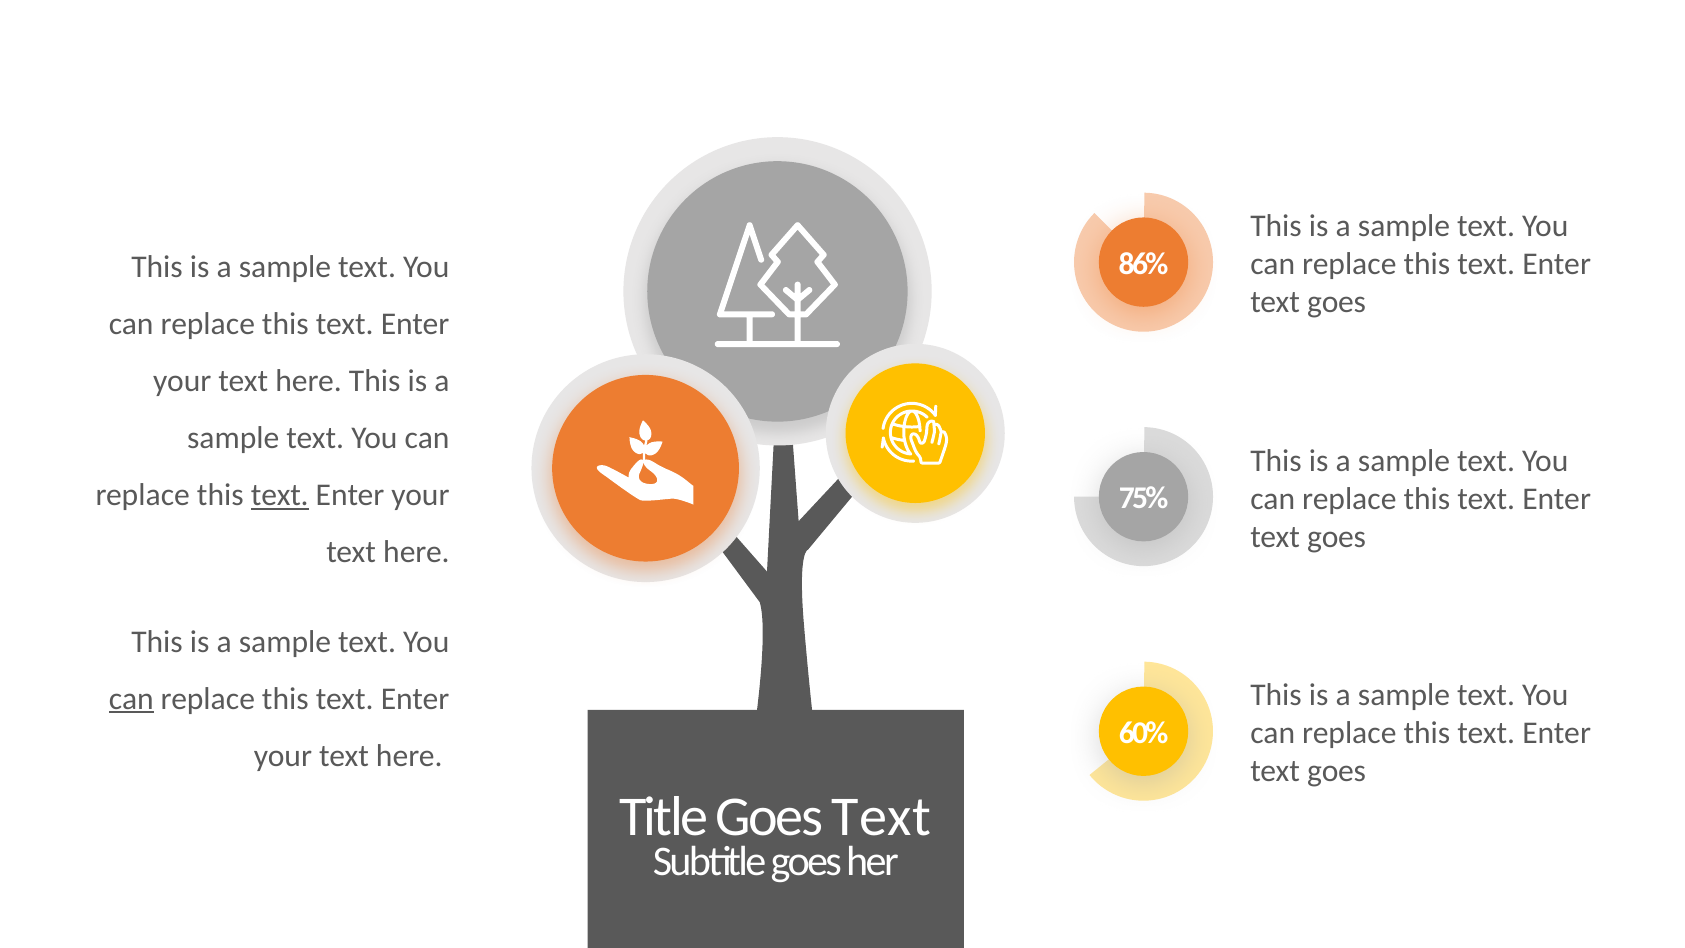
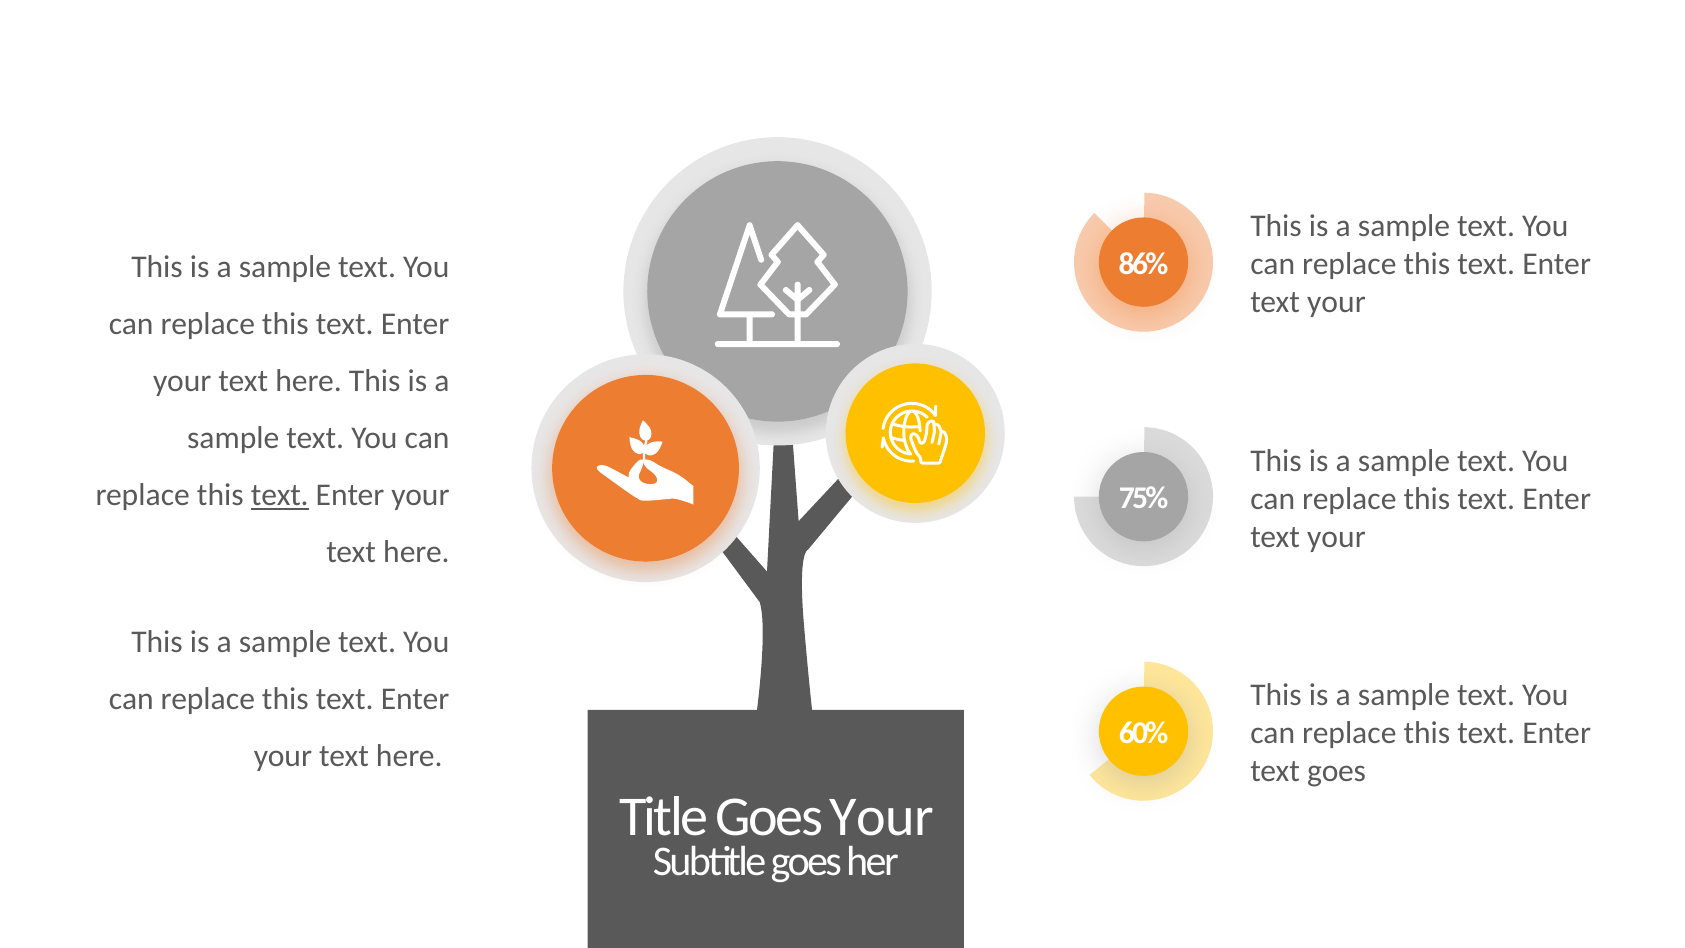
goes: goes -> your (1336, 302)
goes: goes -> your (1336, 537)
can underline: present -> none (131, 699)
Goes Text: Text -> Your (882, 817)
